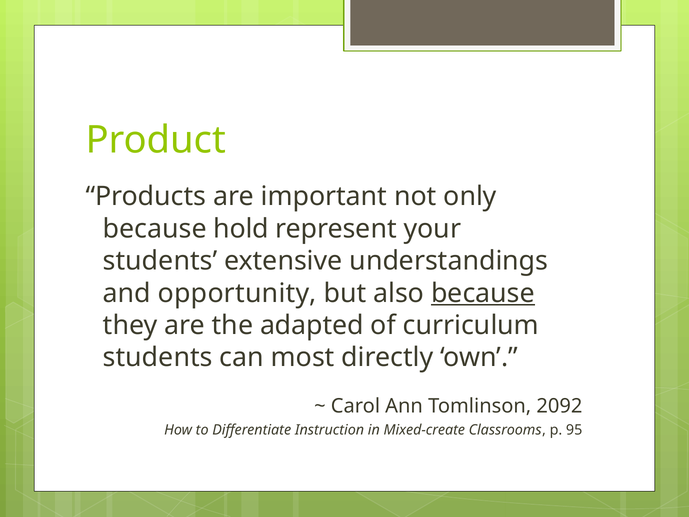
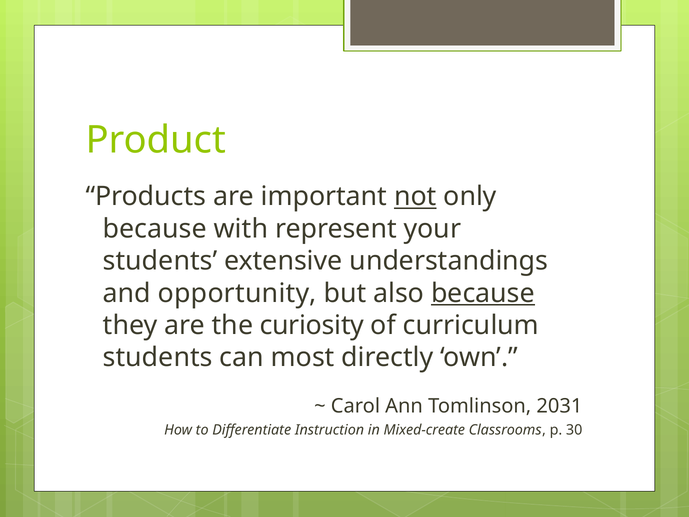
not underline: none -> present (415, 196)
hold: hold -> with (241, 229)
adapted: adapted -> curiosity (312, 325)
2092: 2092 -> 2031 (559, 406)
95: 95 -> 30 (574, 430)
